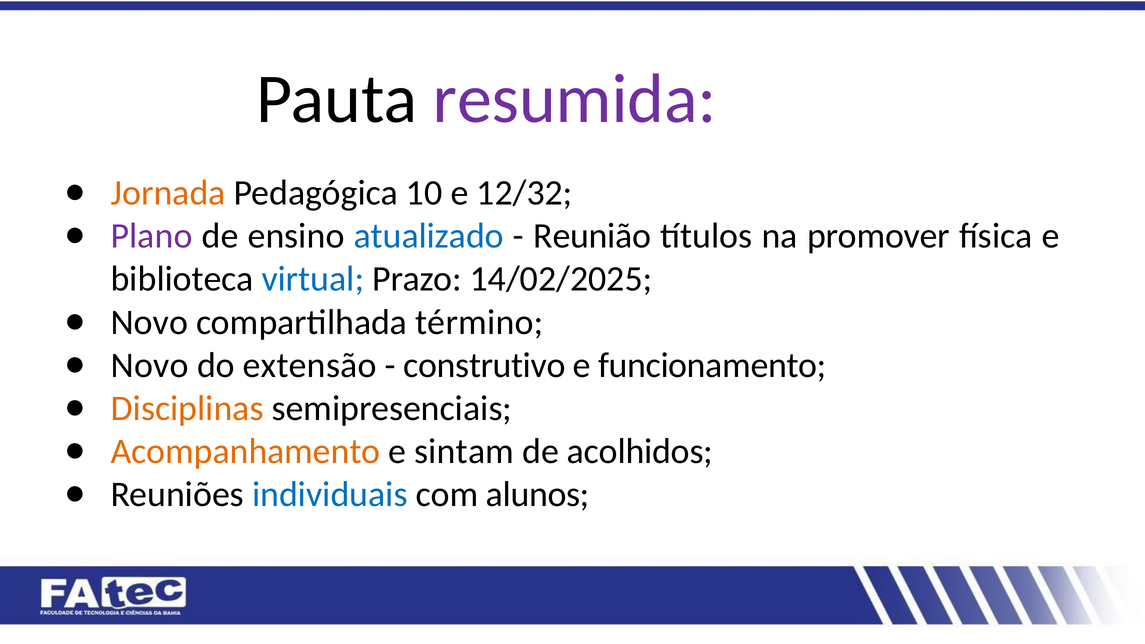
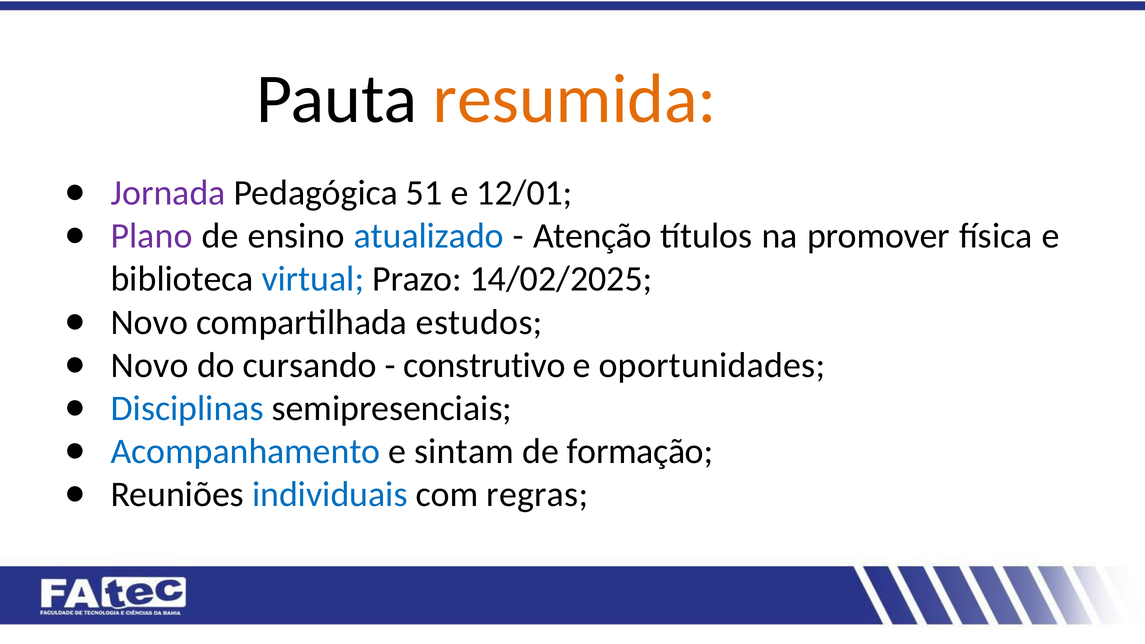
resumida colour: purple -> orange (575, 99)
Jornada colour: orange -> purple (168, 193)
10: 10 -> 51 (424, 193)
12/32: 12/32 -> 12/01 (524, 193)
Reunião: Reunião -> Atenção (592, 236)
término: término -> estudos (479, 322)
extensão: extensão -> cursando (310, 365)
funcionamento: funcionamento -> oportunidades (712, 365)
Disciplinas colour: orange -> blue (187, 408)
Acompanhamento colour: orange -> blue (246, 451)
acolhidos: acolhidos -> formação (640, 451)
alunos: alunos -> regras (537, 494)
